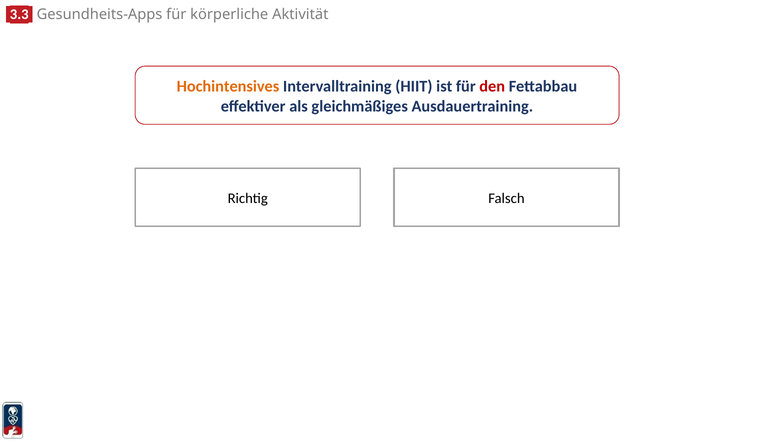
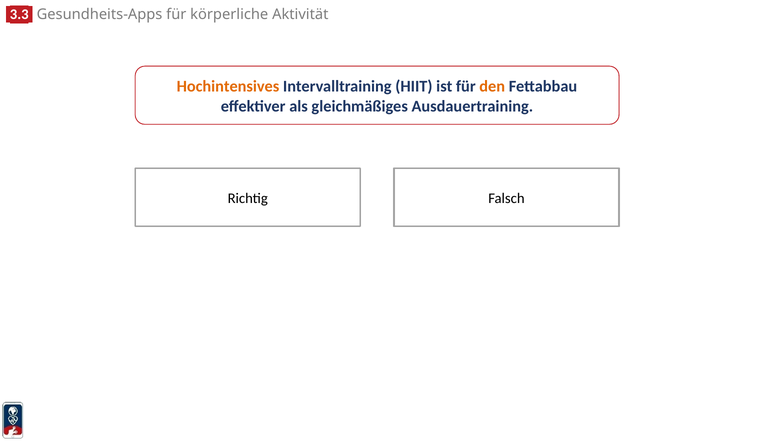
den colour: red -> orange (492, 86)
